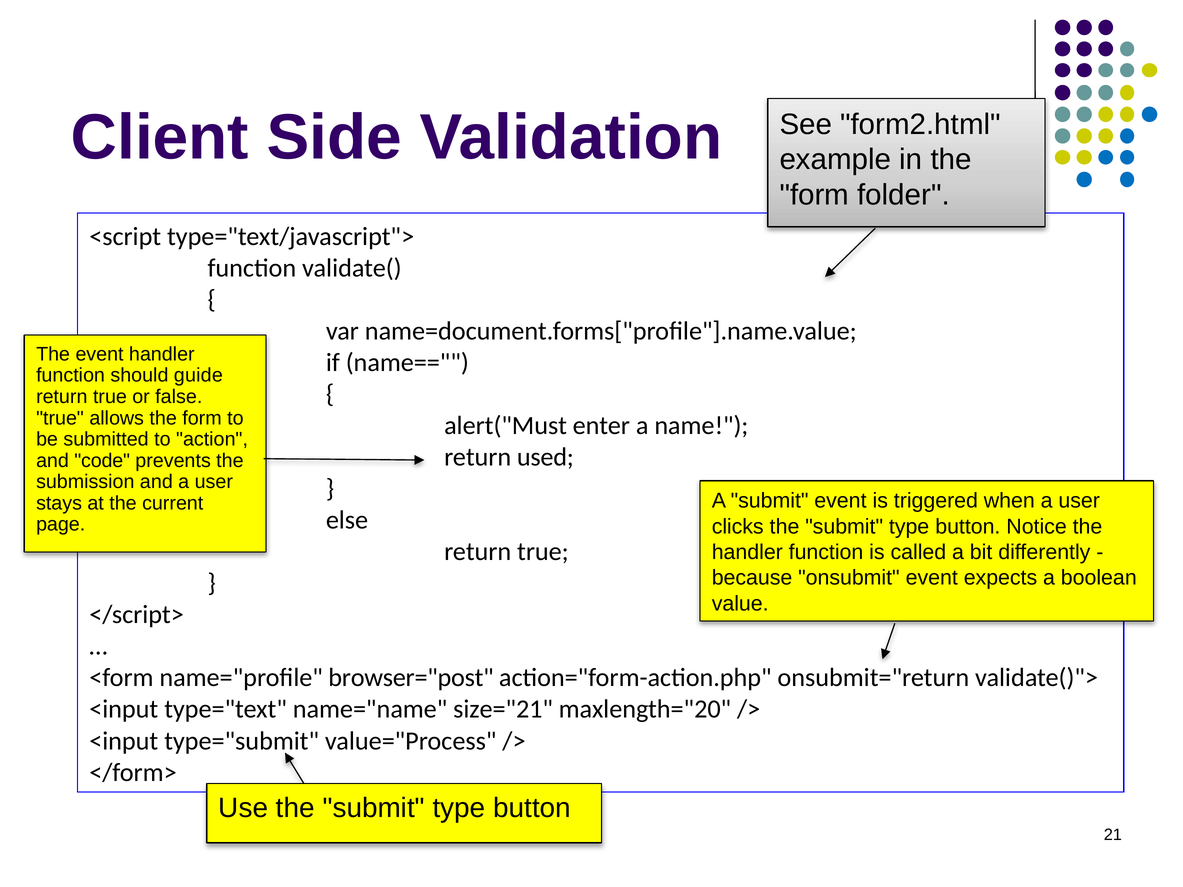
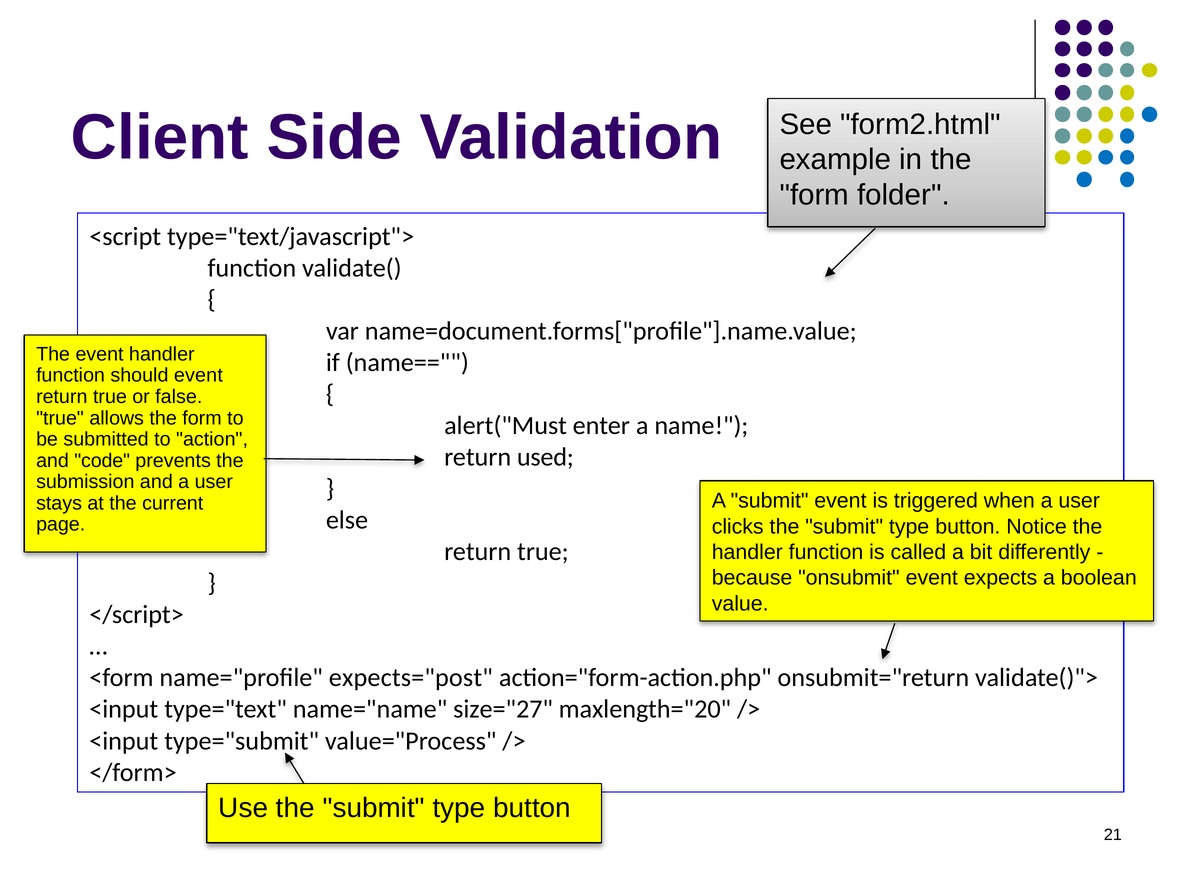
should guide: guide -> event (198, 376)
browser="post: browser="post -> expects="post (411, 678)
size="21: size="21 -> size="27 (503, 710)
